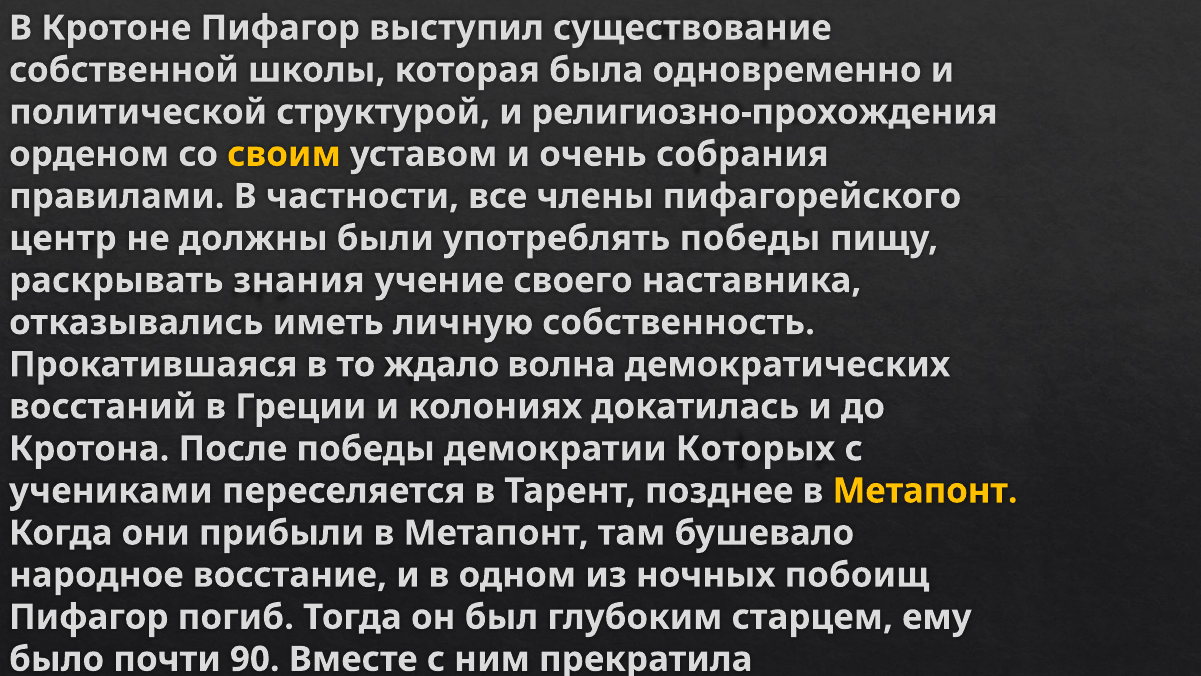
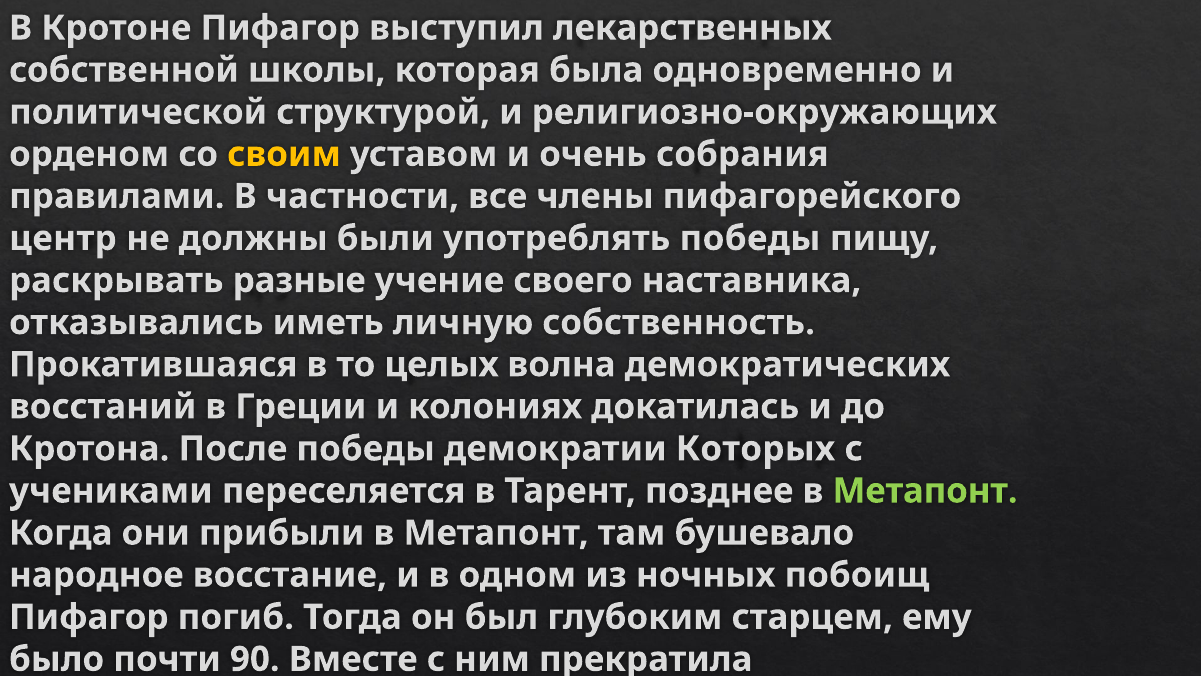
выступил существование: существование -> лекарственных (692, 28)
религиозно-прохождения: религиозно-прохождения -> религиозно-окружающих (764, 112)
знания: знания -> разные (299, 280)
ждало: ждало -> целых (442, 364)
Метапонт colour: yellow -> light green (925, 491)
